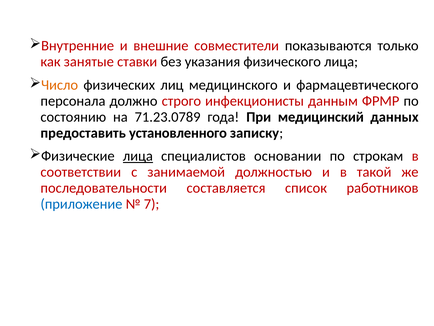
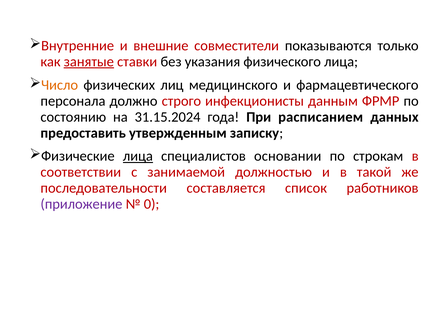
занятые underline: none -> present (89, 62)
71.23.0789: 71.23.0789 -> 31.15.2024 (168, 117)
медицинский: медицинский -> расписанием (321, 117)
установленного: установленного -> утвержденным (178, 133)
приложение colour: blue -> purple (81, 204)
7: 7 -> 0 (152, 204)
